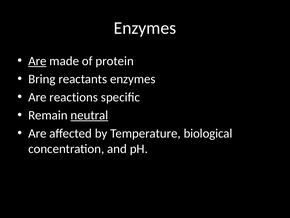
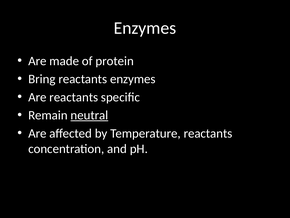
Are underline: present -> none (37, 61)
Are reactions: reactions -> reactants (74, 97)
Temperature biological: biological -> reactants (208, 133)
